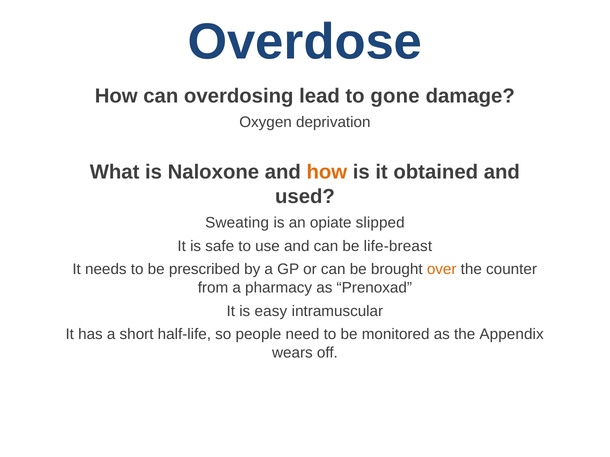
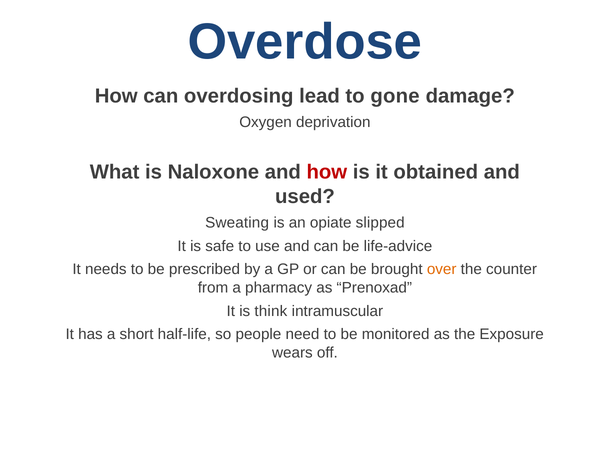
how colour: orange -> red (327, 172)
life-breast: life-breast -> life-advice (398, 246)
easy: easy -> think (271, 311)
Appendix: Appendix -> Exposure (512, 335)
